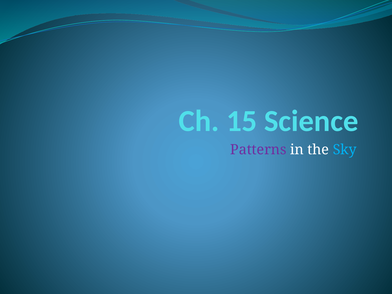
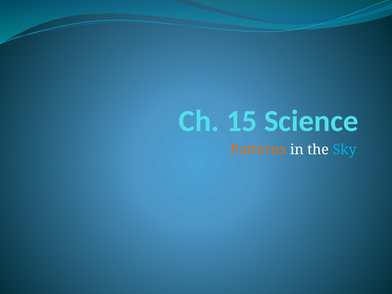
Patterns colour: purple -> orange (258, 150)
